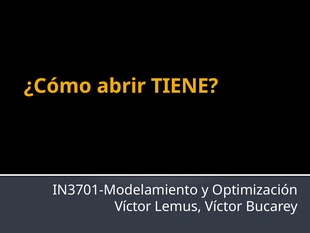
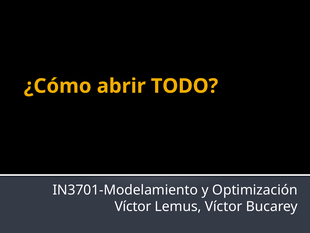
TIENE: TIENE -> TODO (184, 86)
